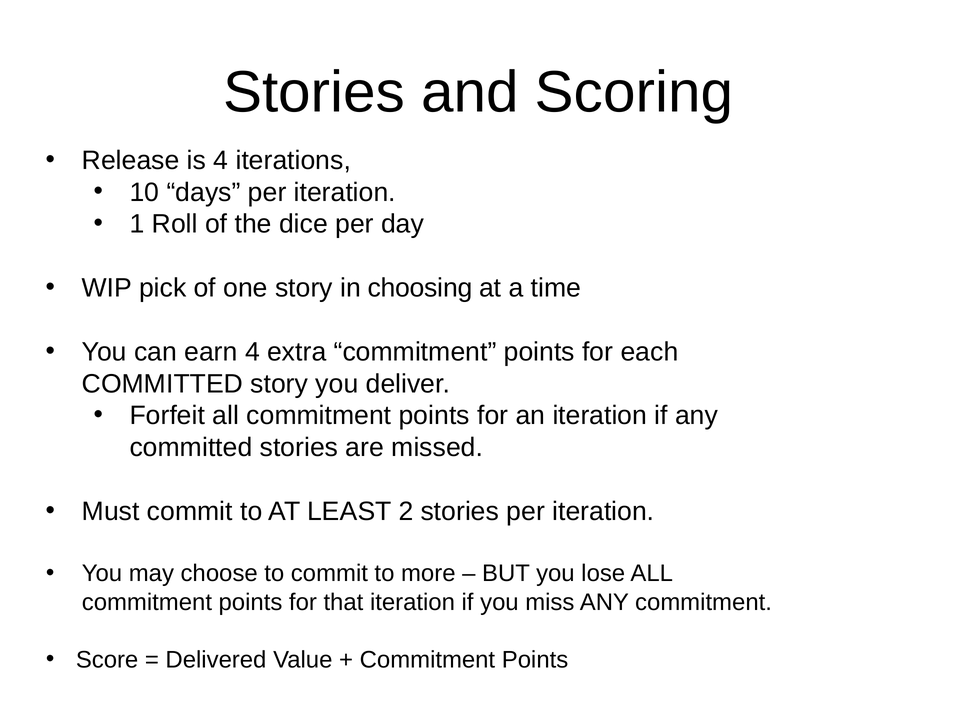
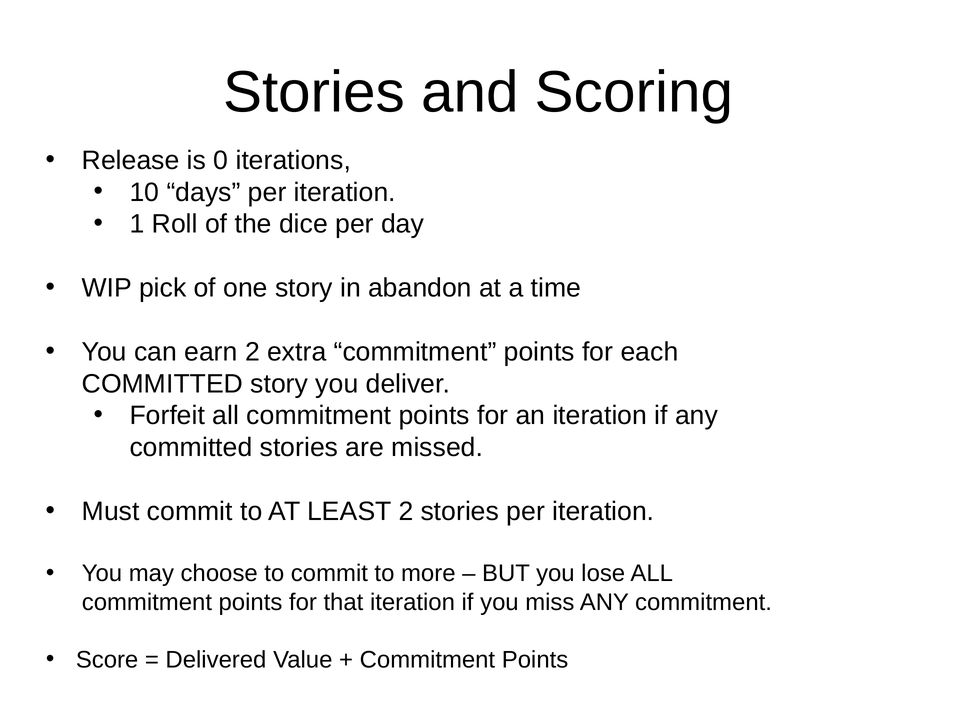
is 4: 4 -> 0 (221, 160)
choosing: choosing -> abandon (420, 288)
earn 4: 4 -> 2 (252, 352)
